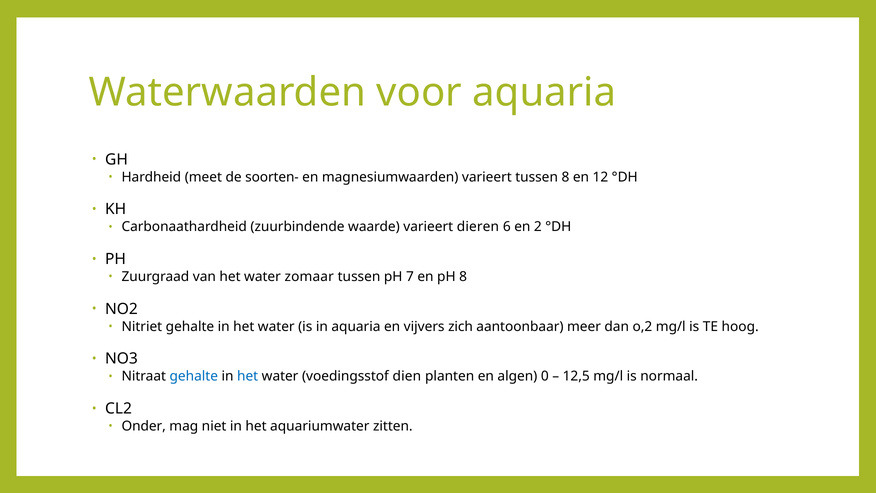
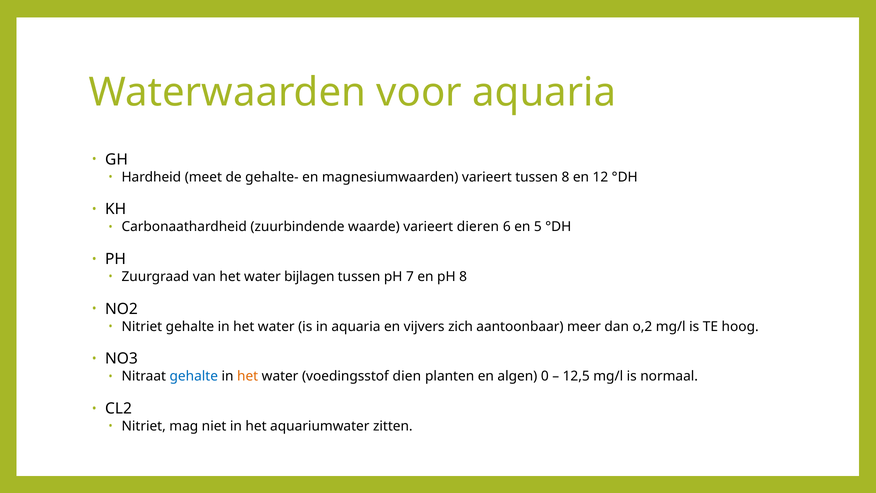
soorten-: soorten- -> gehalte- (272, 177)
2: 2 -> 5 (538, 227)
zomaar: zomaar -> bijlagen (309, 277)
het colour: blue -> orange (248, 376)
Onder: Onder -> Nitriet (144, 426)
